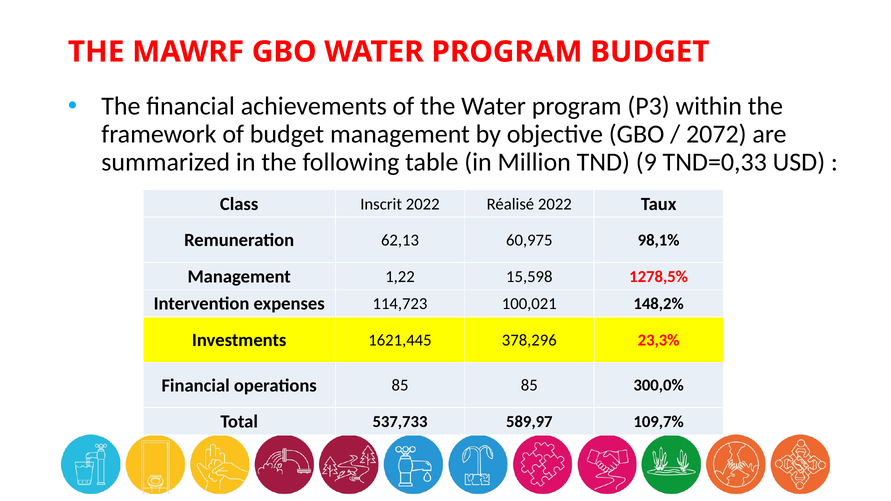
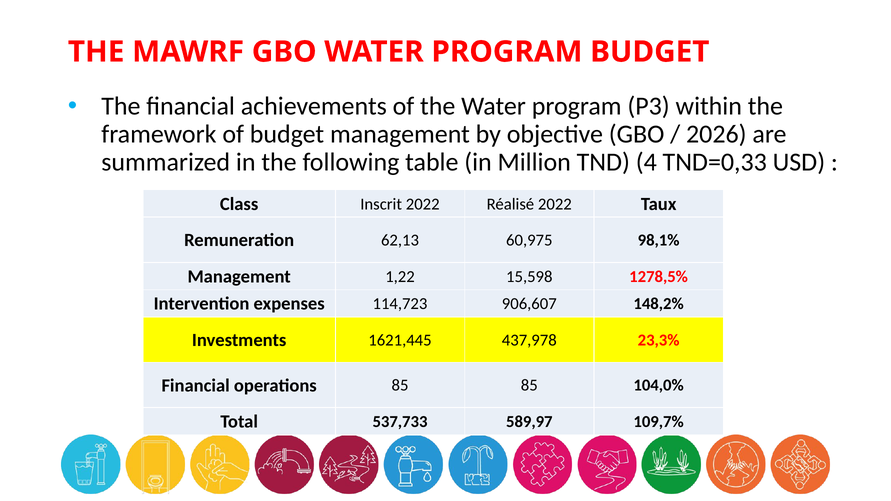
2072: 2072 -> 2026 (716, 134)
9: 9 -> 4 (646, 162)
100,021: 100,021 -> 906,607 (529, 304)
378,296: 378,296 -> 437,978 (529, 340)
300,0%: 300,0% -> 104,0% (659, 386)
